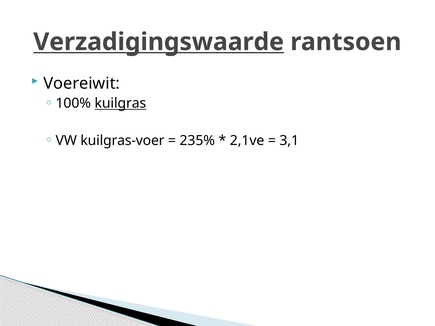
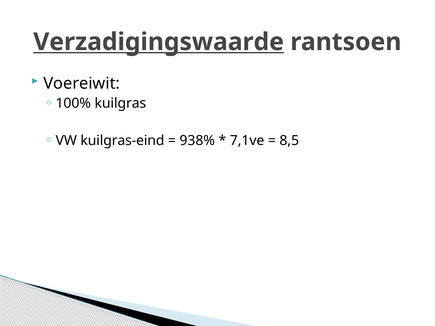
kuilgras underline: present -> none (120, 103)
kuilgras-voer: kuilgras-voer -> kuilgras-eind (122, 141)
235%: 235% -> 938% (197, 141)
2,1ve: 2,1ve -> 7,1ve (247, 141)
3,1: 3,1 -> 8,5 (289, 141)
